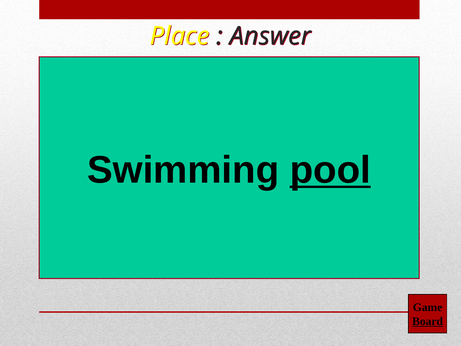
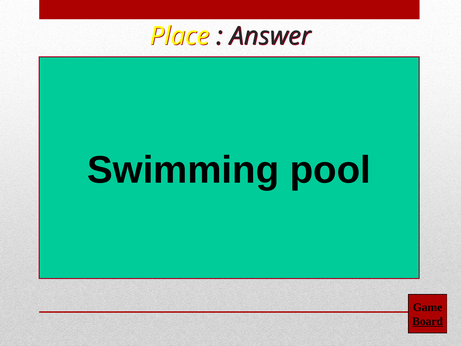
pool underline: present -> none (330, 170)
